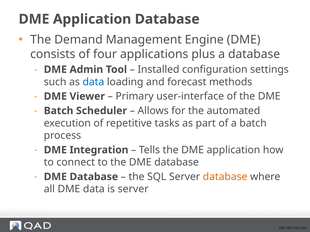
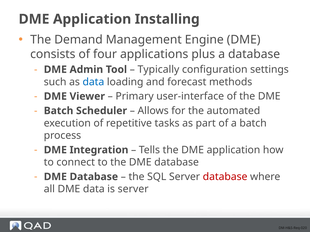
Application Database: Database -> Installing (167, 19)
Installed: Installed -> Typically (158, 70)
database colour: orange -> red (225, 177)
